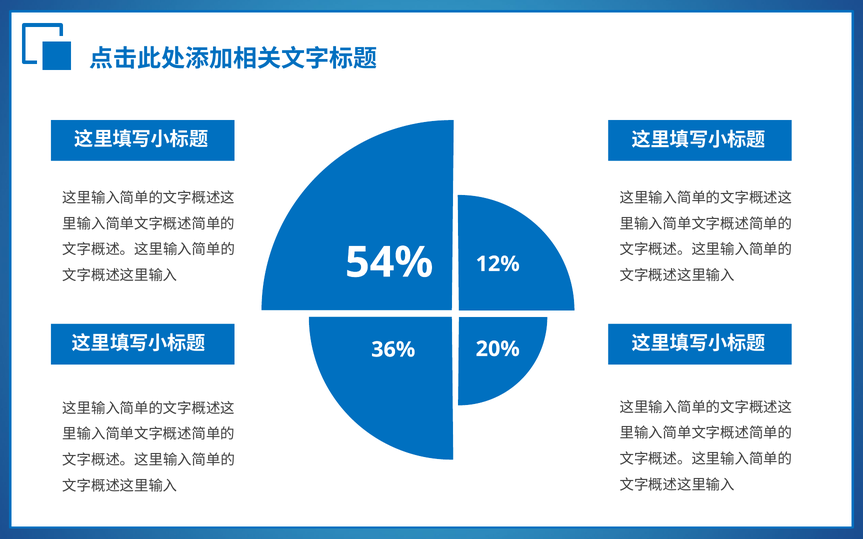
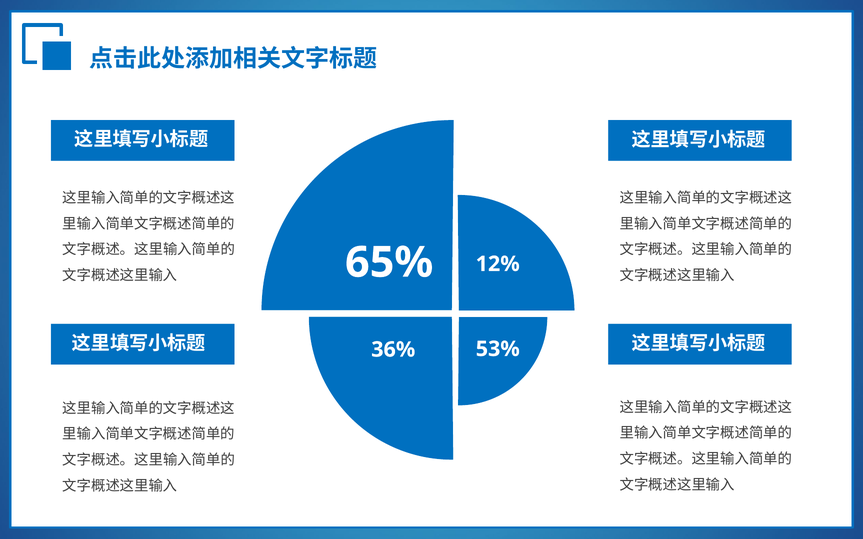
54%: 54% -> 65% (389, 263)
20%: 20% -> 53% (498, 349)
